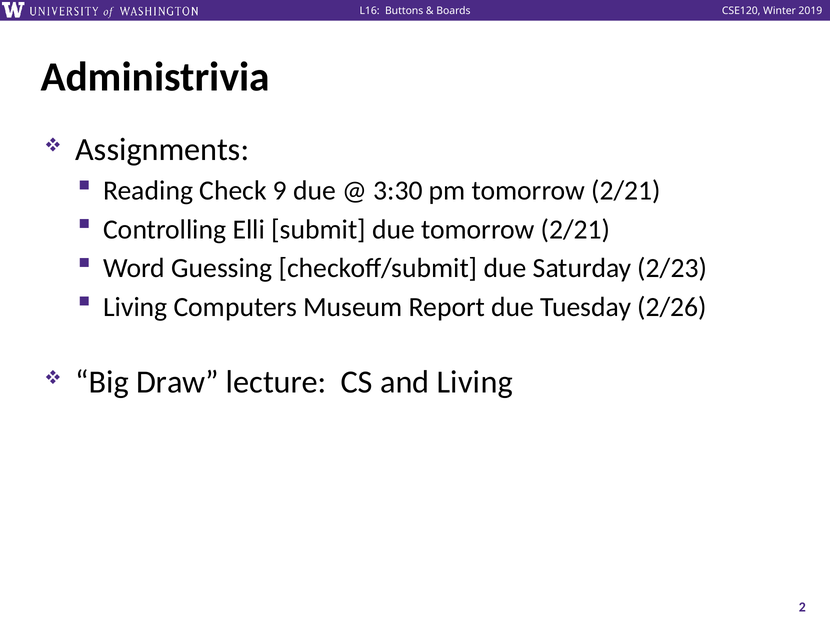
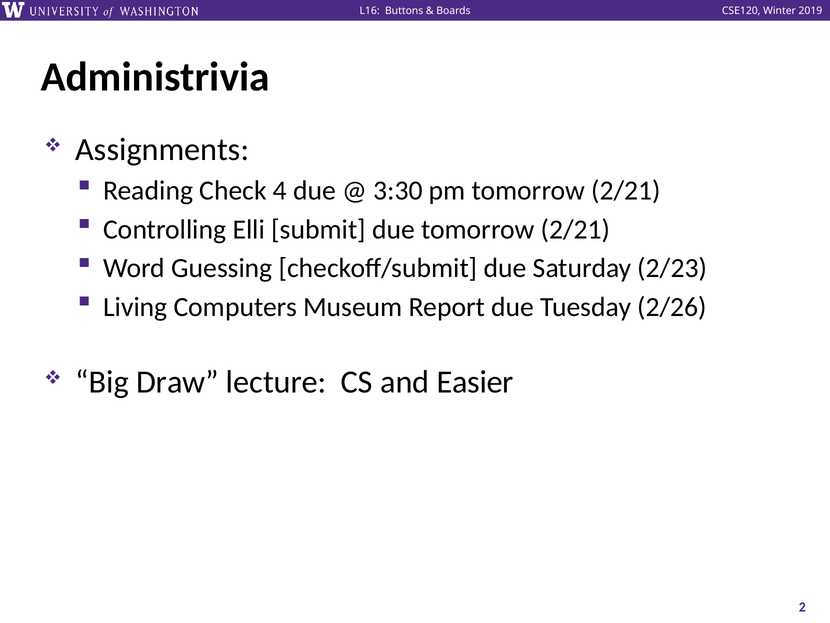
9: 9 -> 4 (280, 191)
and Living: Living -> Easier (475, 382)
